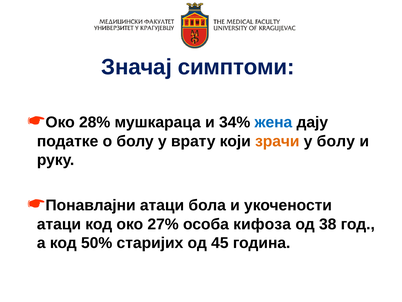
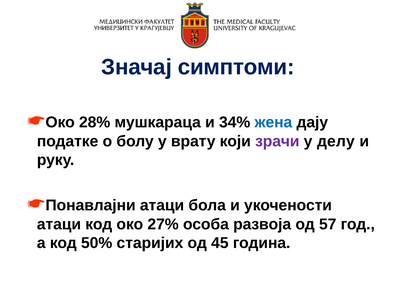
зрачи colour: orange -> purple (277, 141)
у болу: болу -> делу (336, 141)
кифоза: кифоза -> развоја (262, 224)
38: 38 -> 57 (328, 224)
